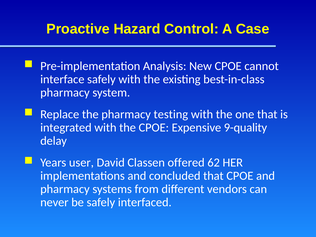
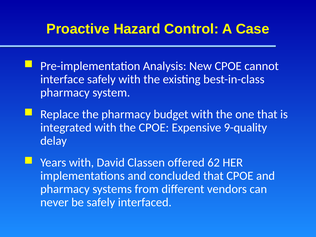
testing: testing -> budget (171, 114)
Years user: user -> with (81, 163)
